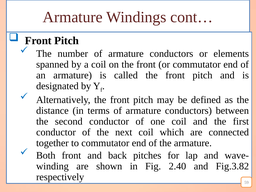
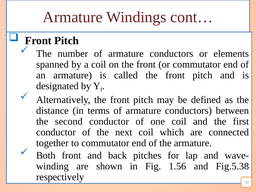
2.40: 2.40 -> 1.56 (177, 166)
Fig.3.82: Fig.3.82 -> Fig.5.38 (232, 166)
